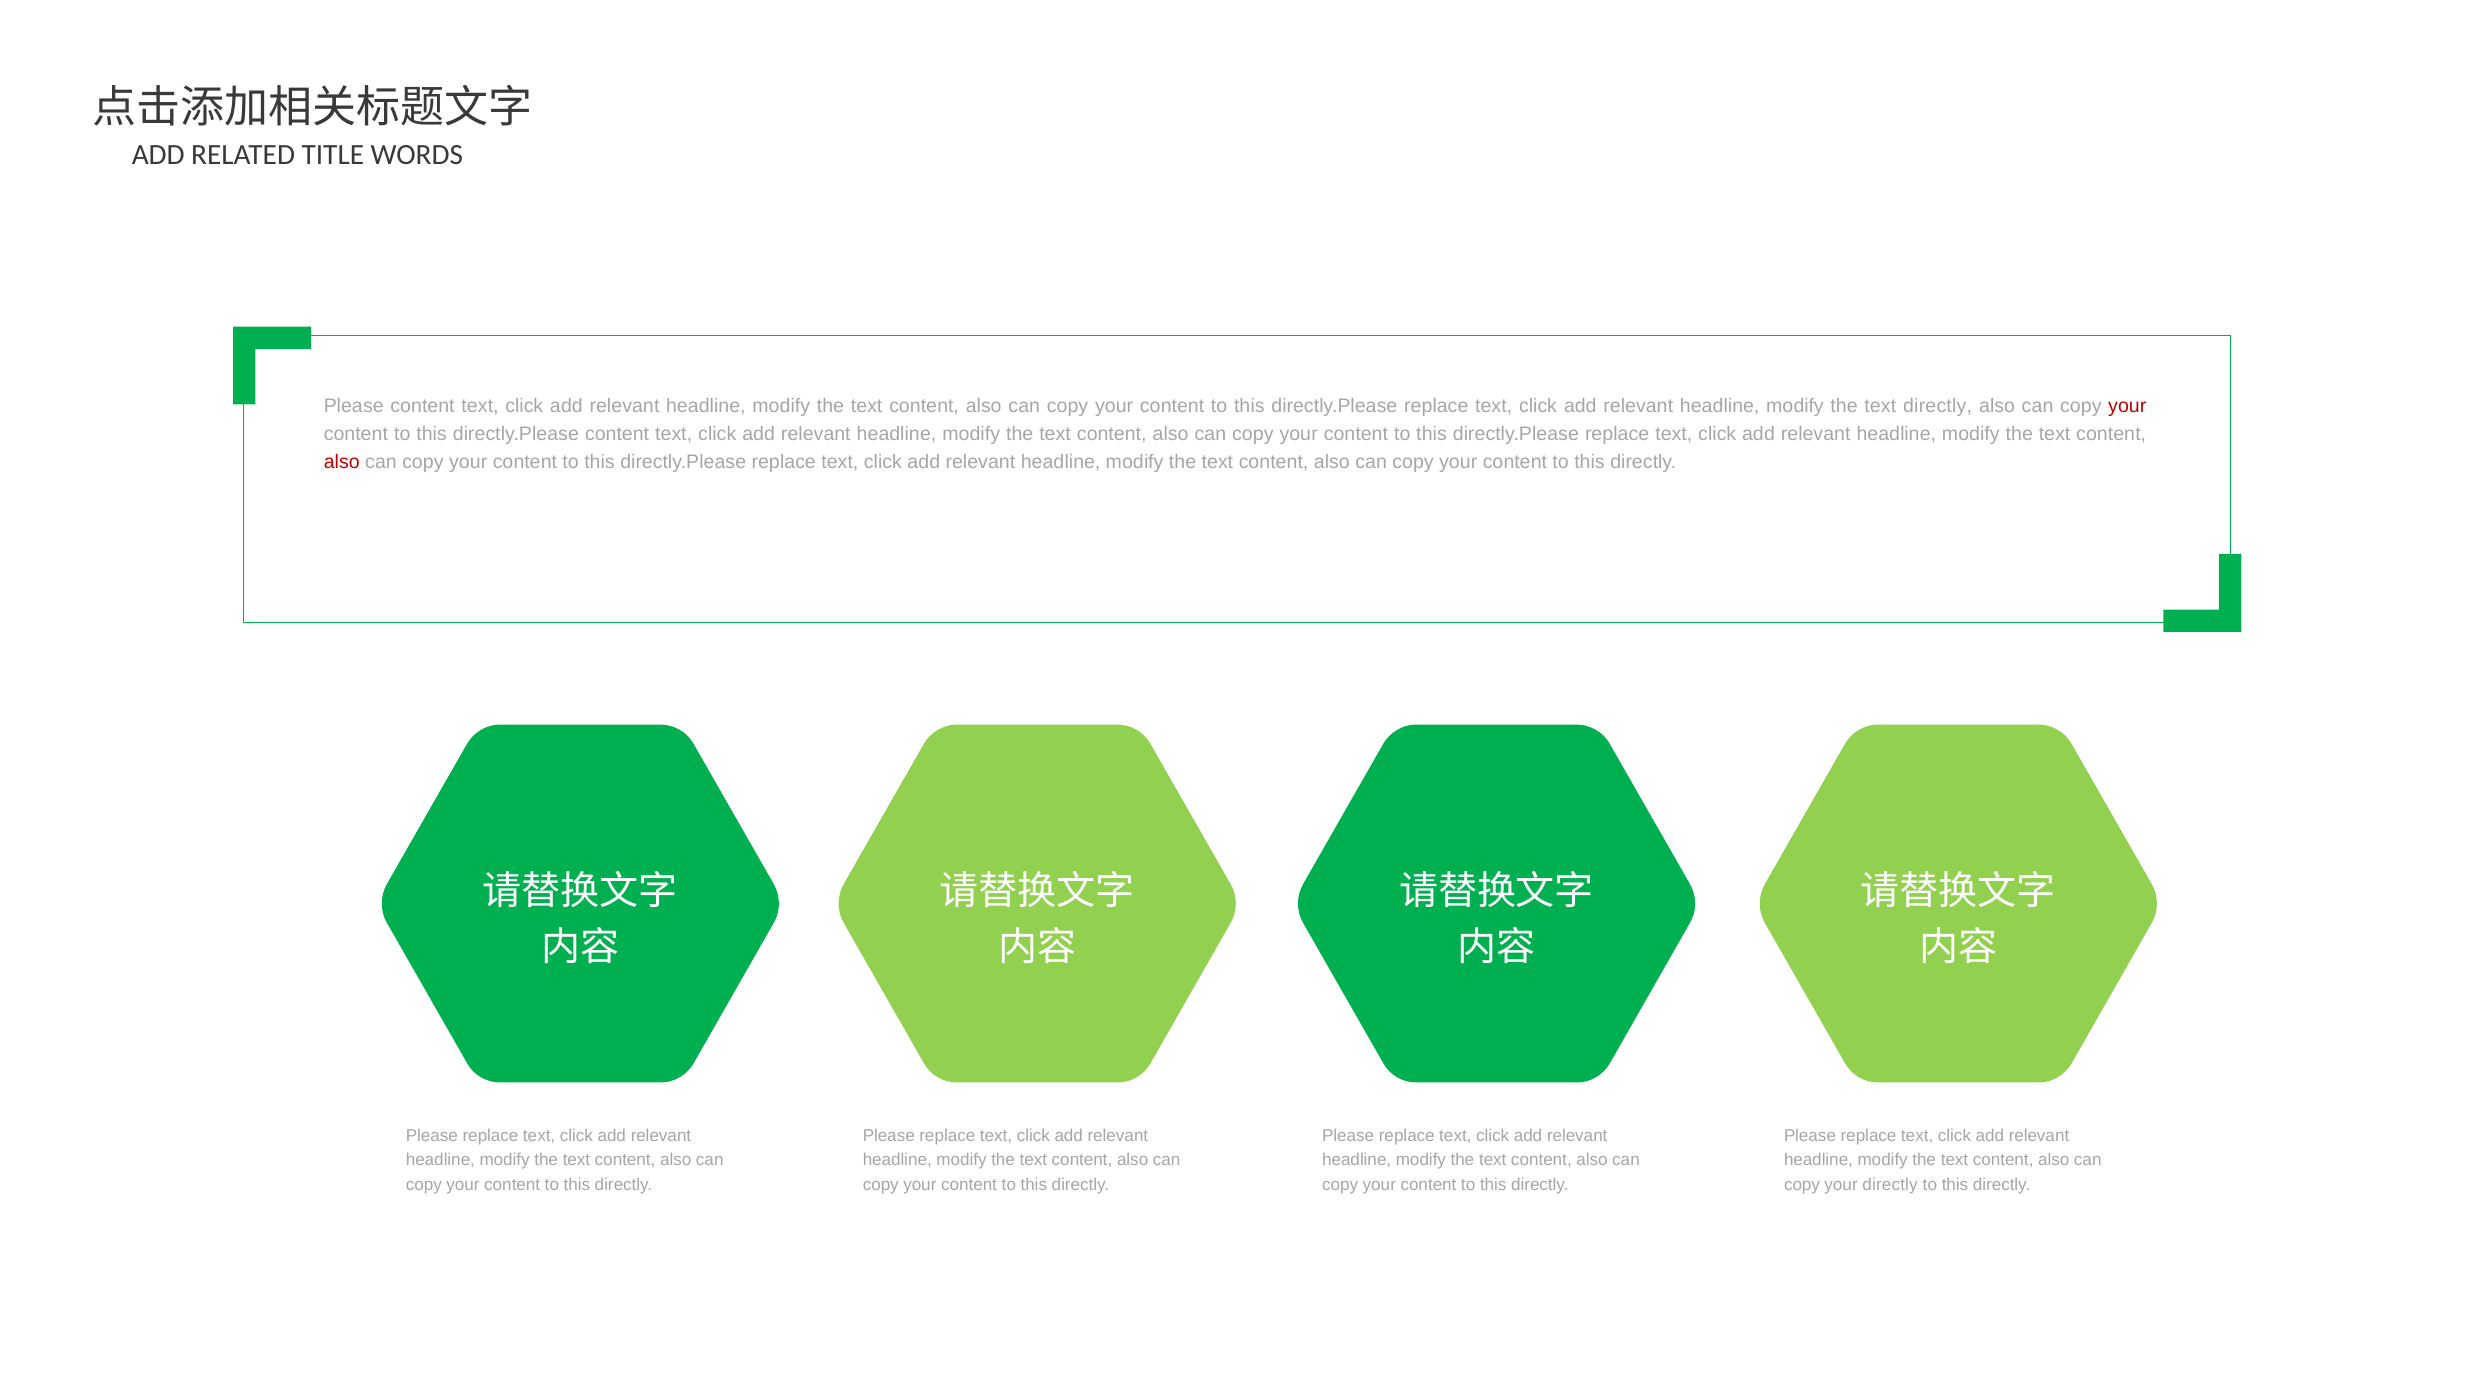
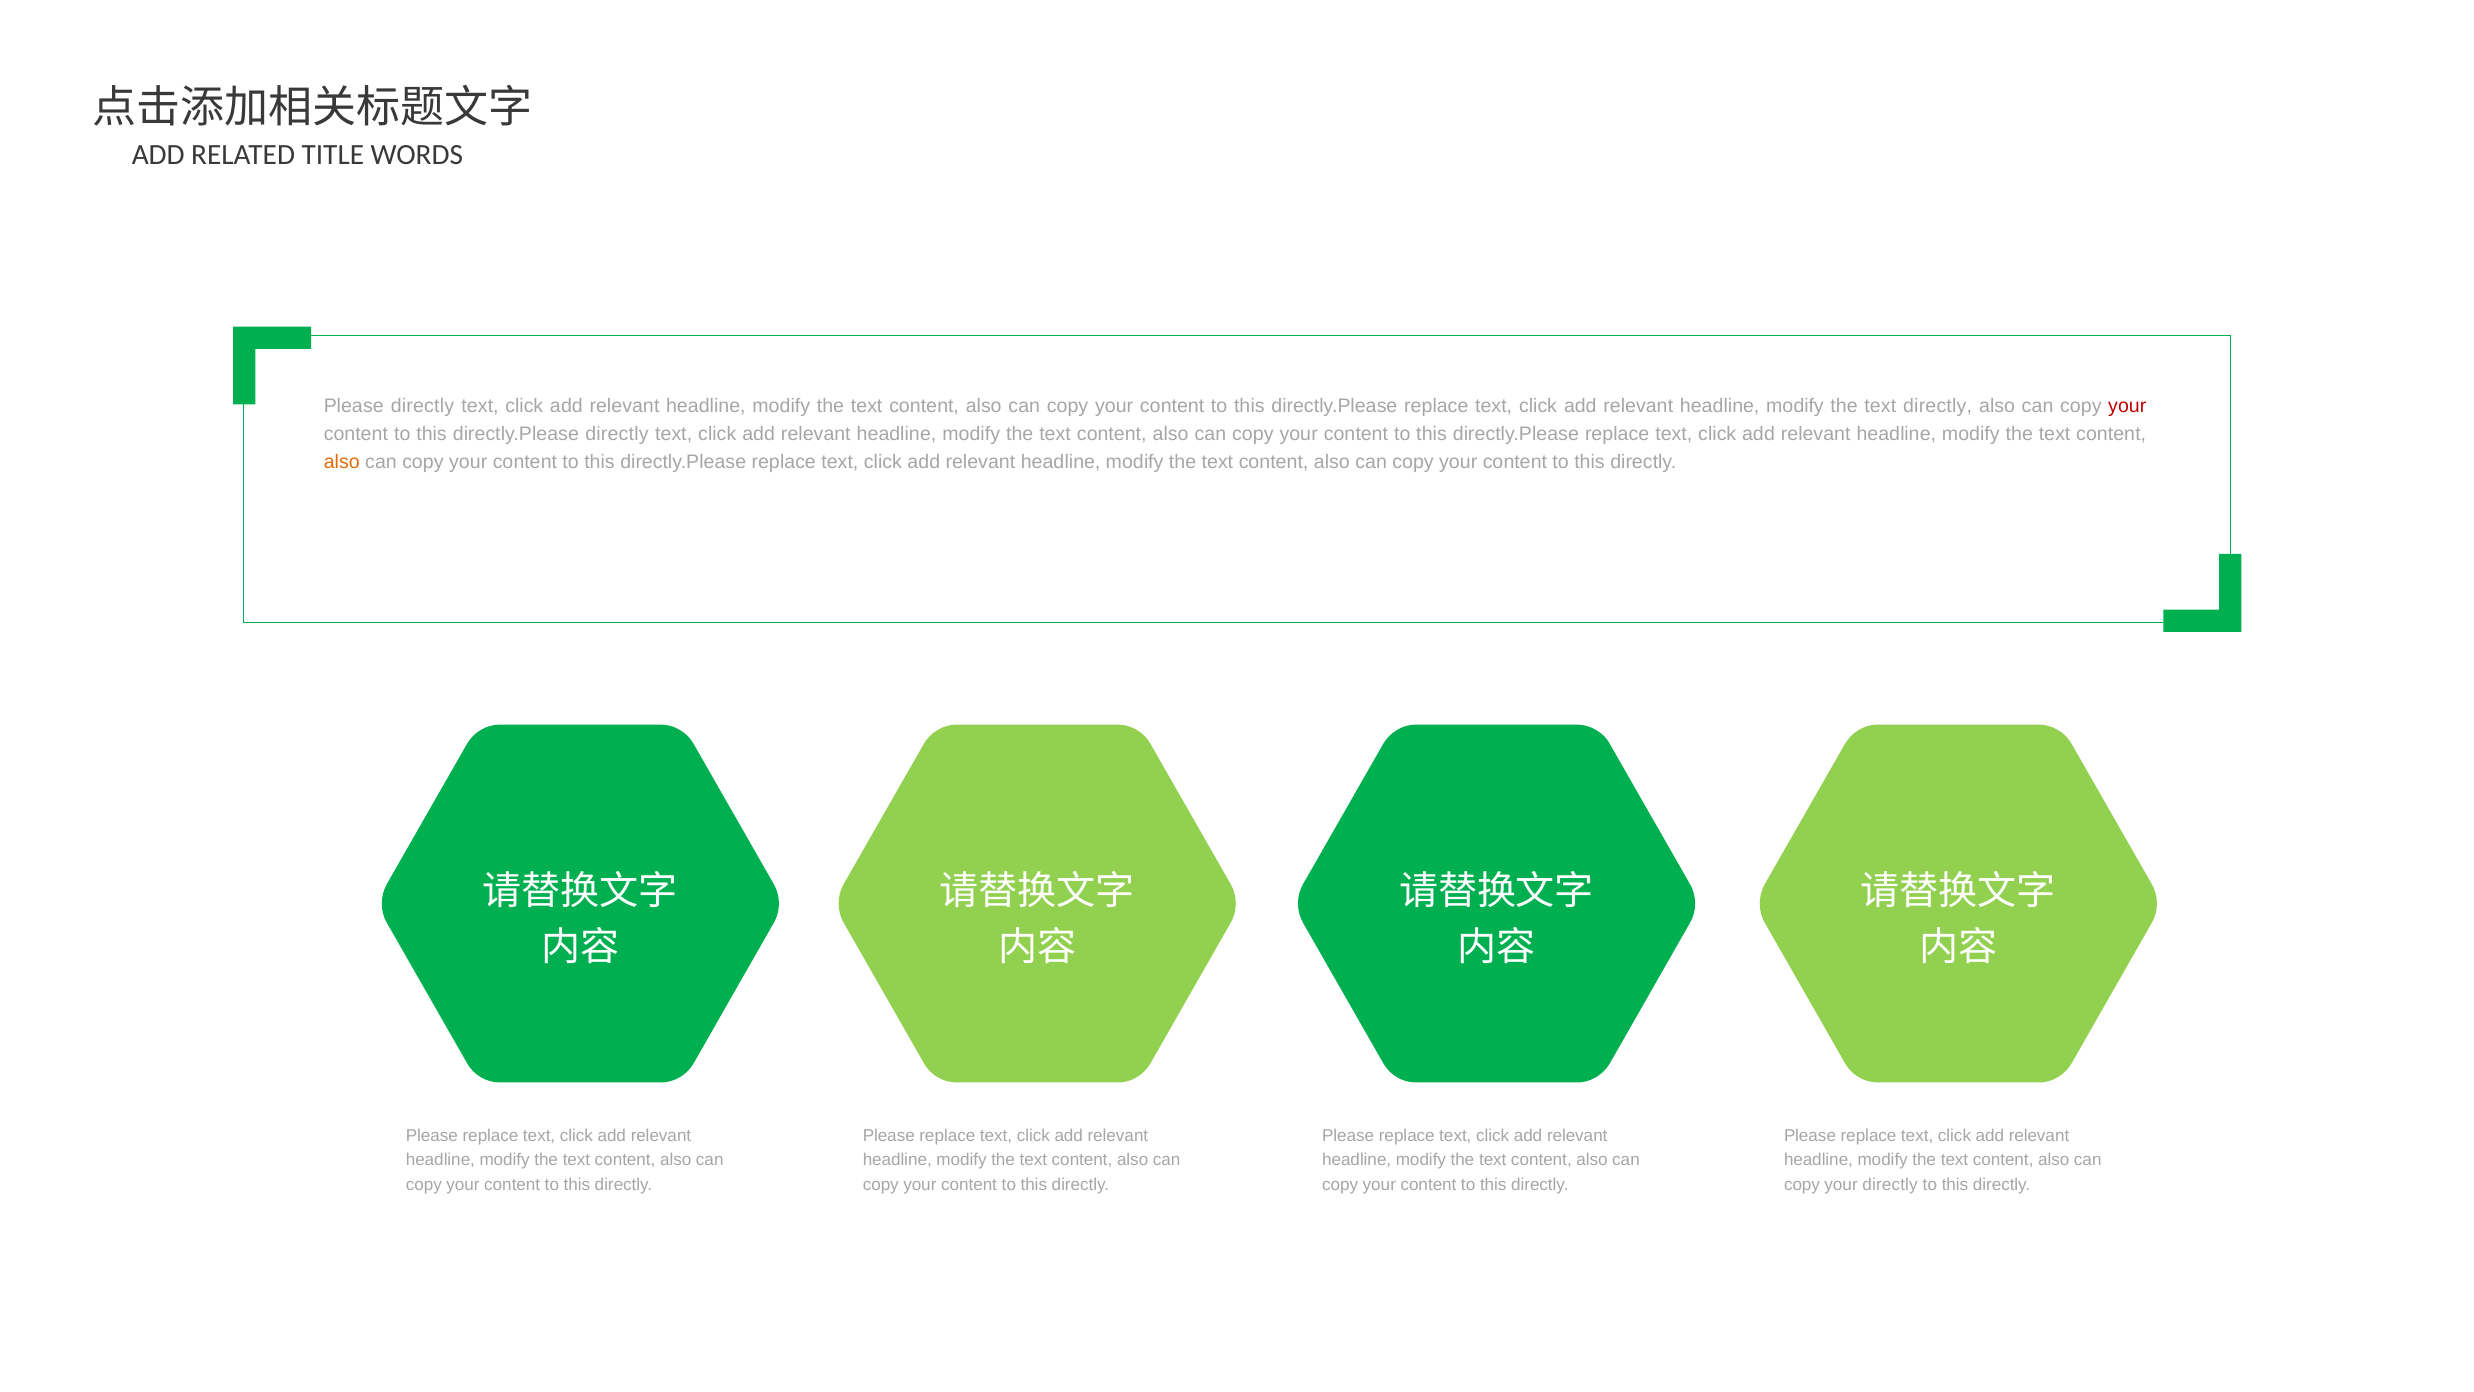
Please content: content -> directly (422, 406)
directly.Please content: content -> directly (617, 434)
also colour: red -> orange (342, 462)
